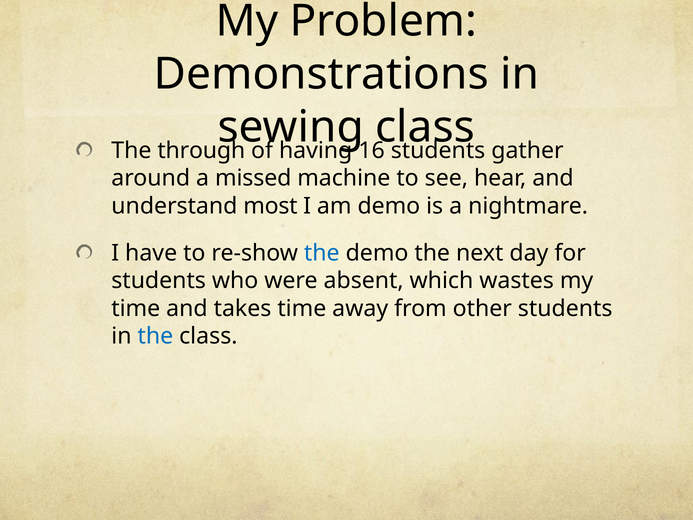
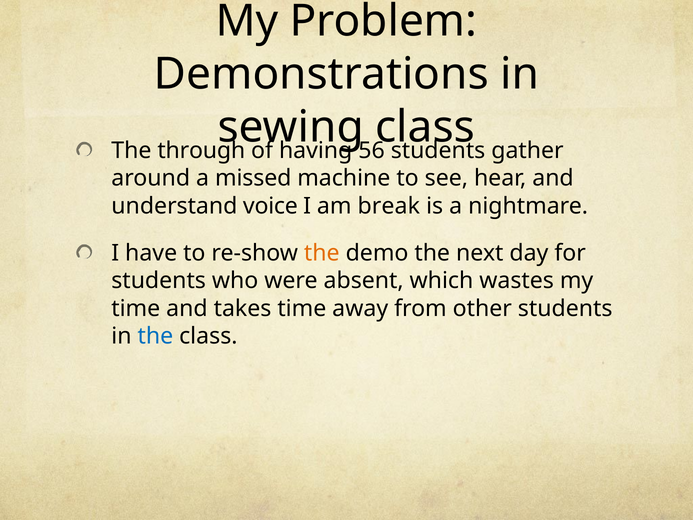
16: 16 -> 56 (372, 150)
most: most -> voice (270, 206)
am demo: demo -> break (389, 206)
the colour: blue -> orange (322, 253)
